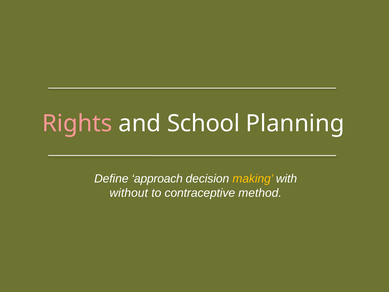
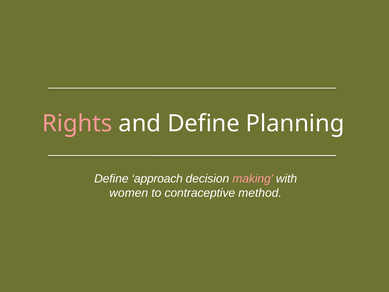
and School: School -> Define (203, 123)
making colour: yellow -> pink (253, 179)
without: without -> women (129, 193)
